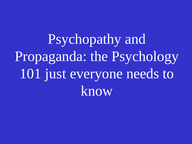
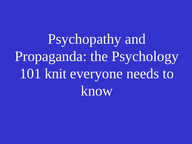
just: just -> knit (56, 74)
